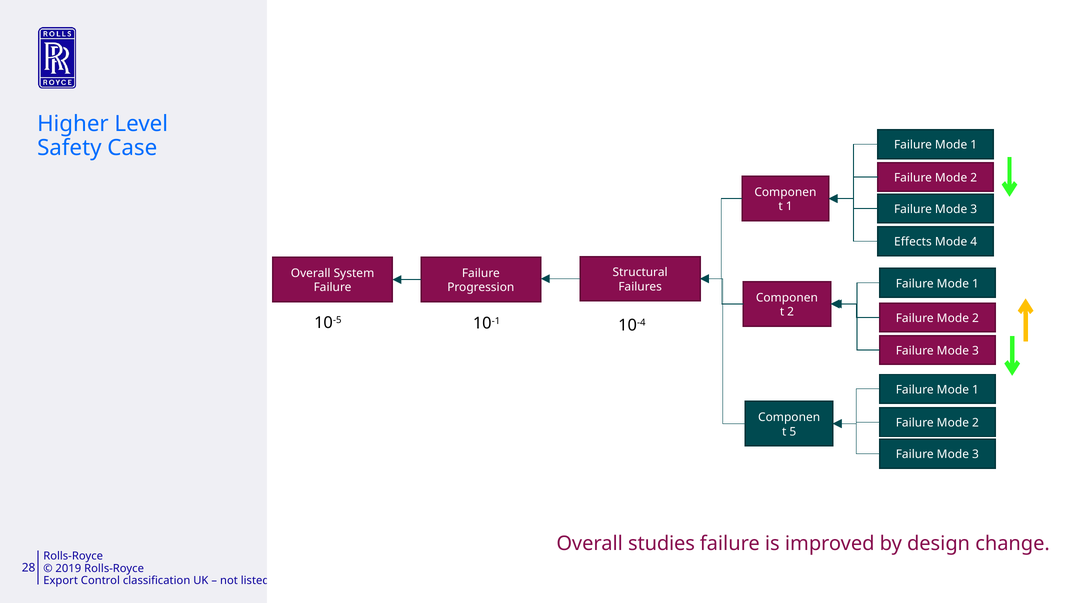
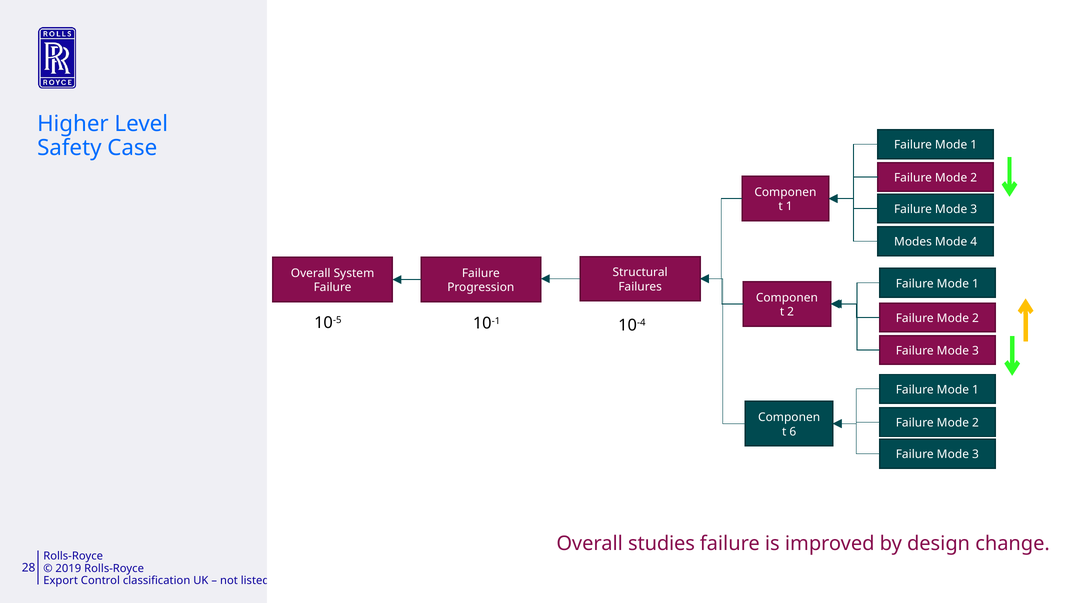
Effects: Effects -> Modes (913, 242)
5: 5 -> 6 (793, 432)
